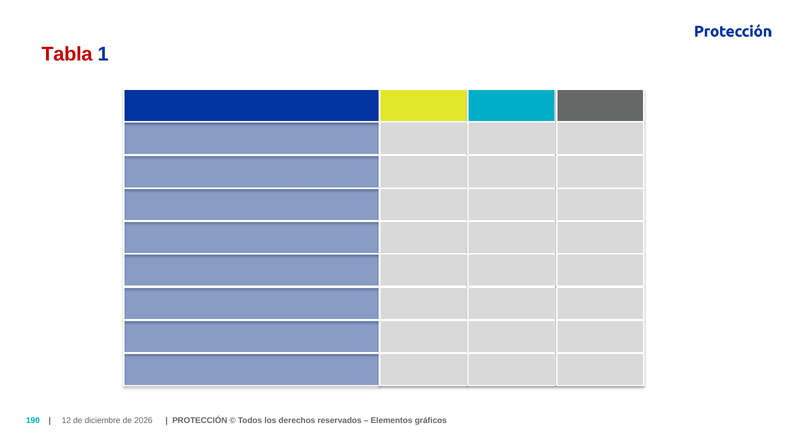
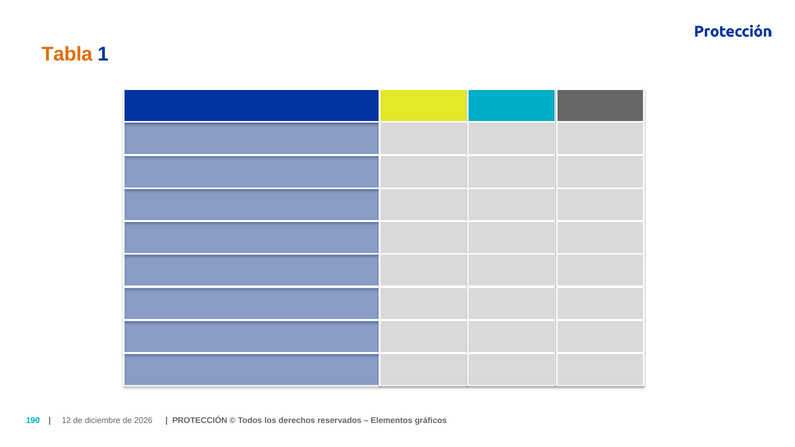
Tabla colour: red -> orange (67, 54)
